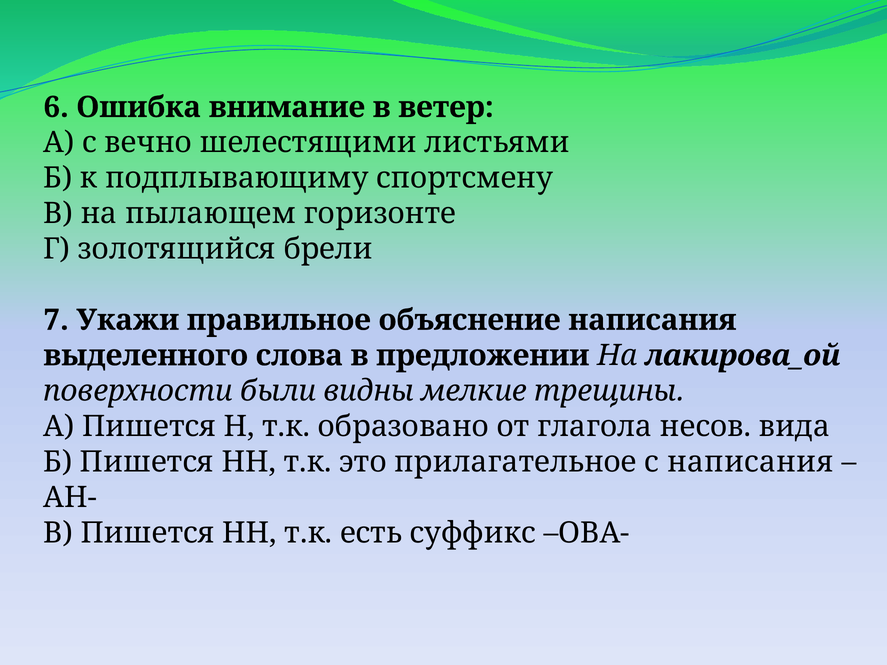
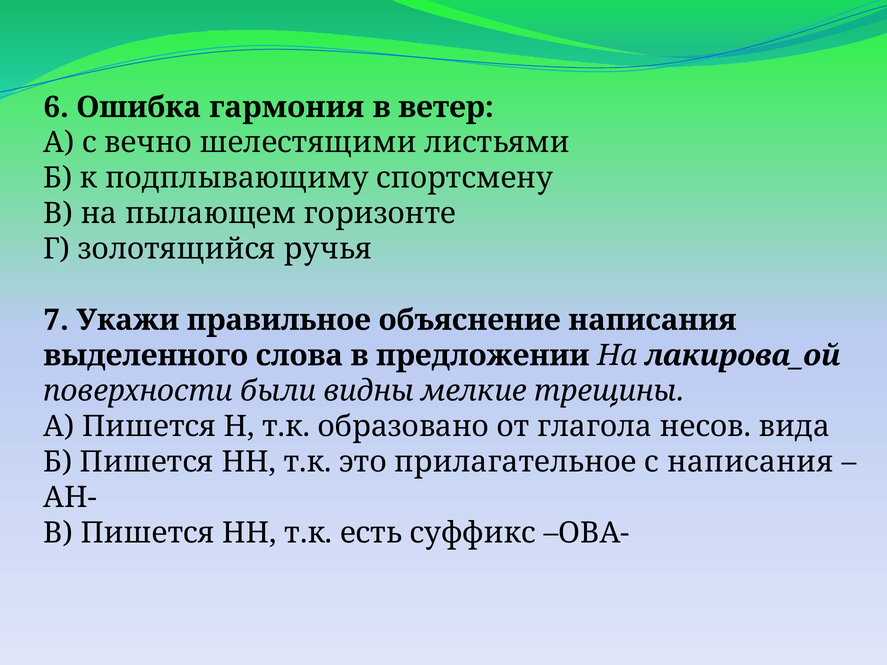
внимание: внимание -> гармония (287, 107)
брели: брели -> ручья (328, 249)
